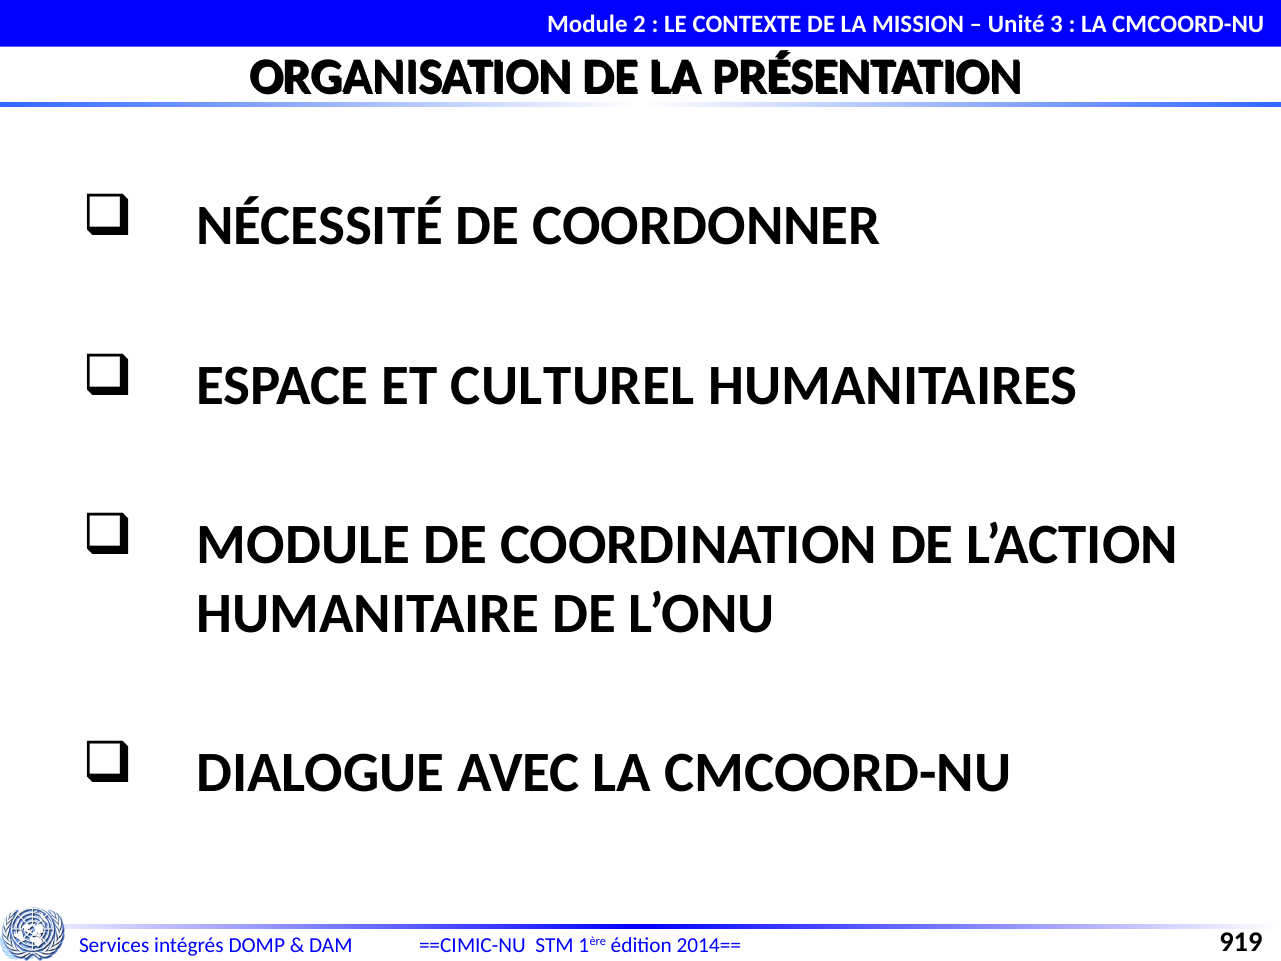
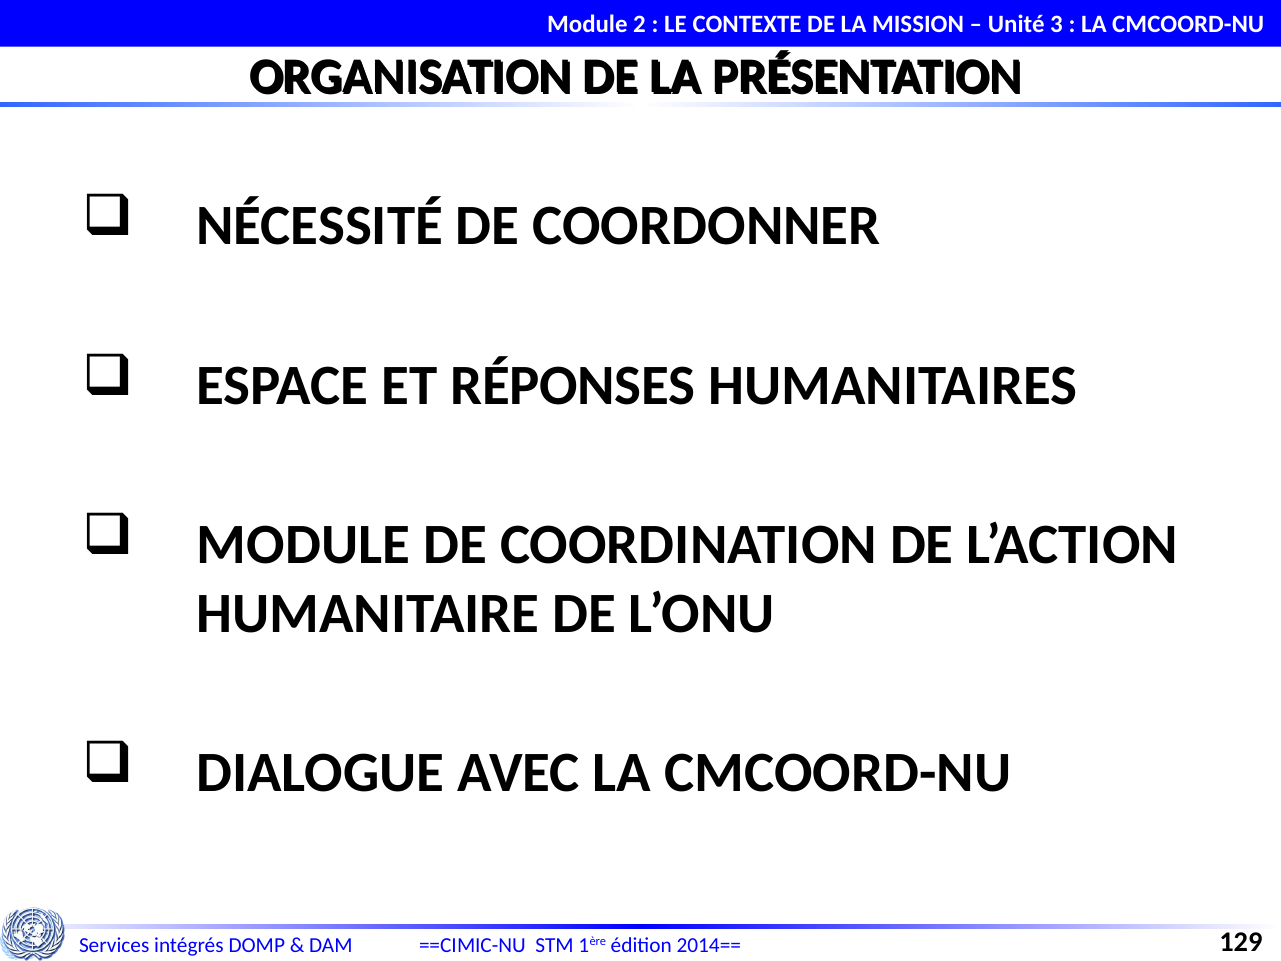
CULTUREL: CULTUREL -> RÉPONSES (573, 385)
919: 919 -> 129 (1241, 942)
